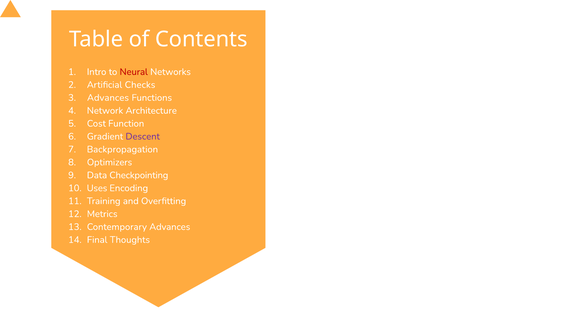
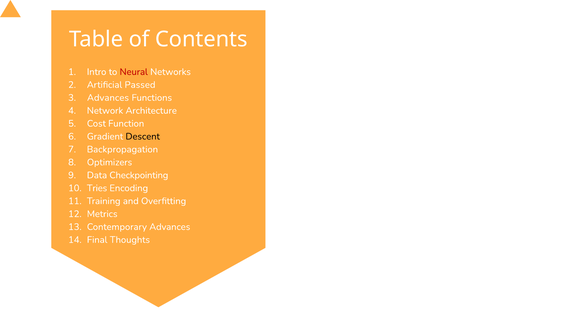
Checks: Checks -> Passed (140, 85)
Descent colour: purple -> black (143, 136)
Uses: Uses -> Tries (97, 188)
